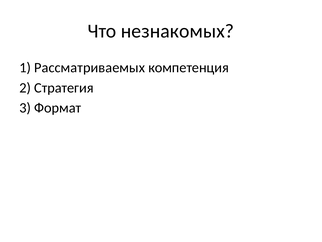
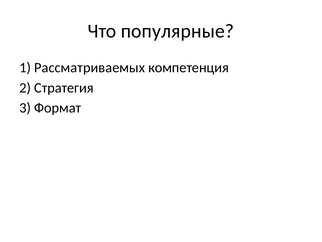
незнакомых: незнакомых -> популярные (177, 31)
